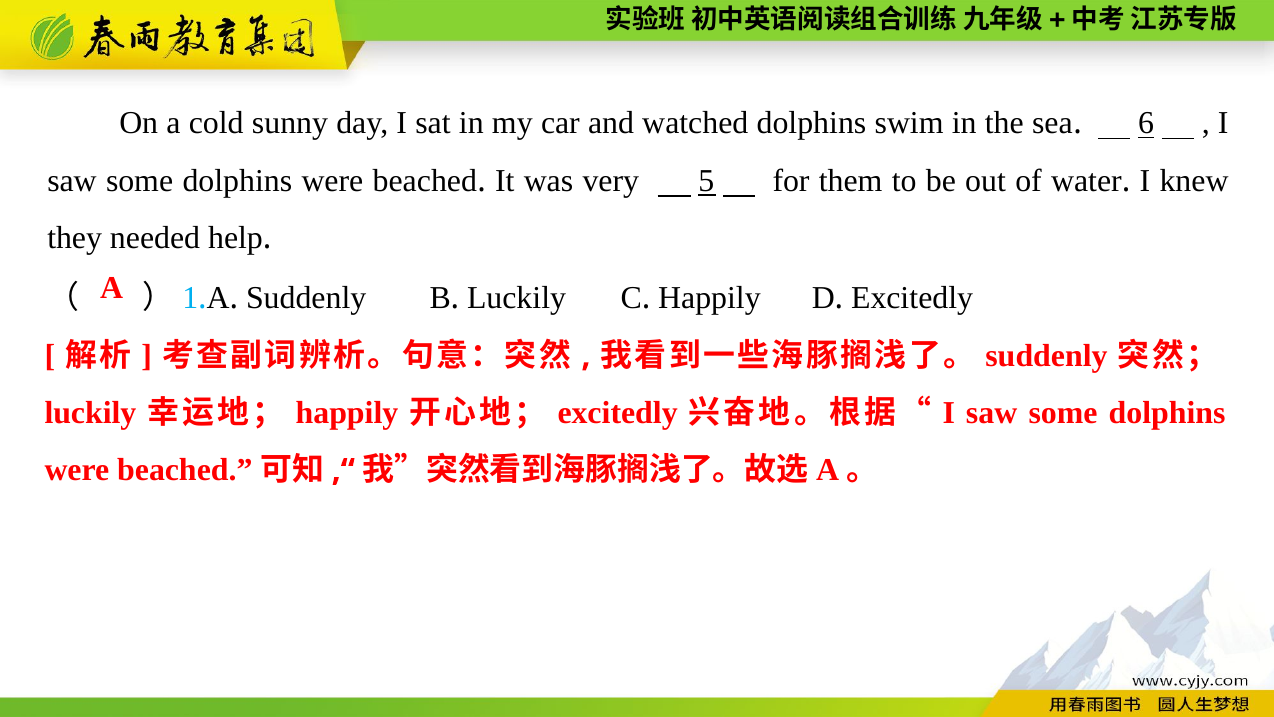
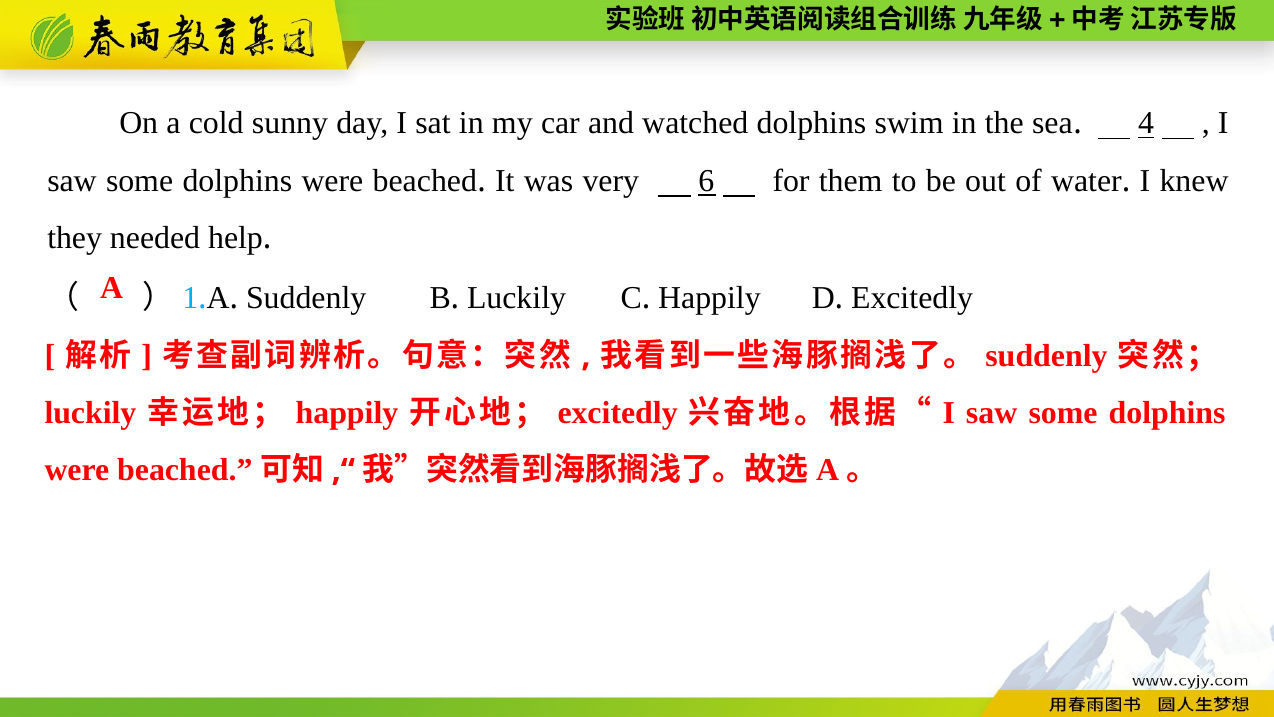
6: 6 -> 4 (1146, 123)
5: 5 -> 6 (706, 181)
